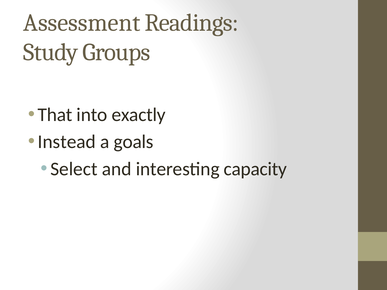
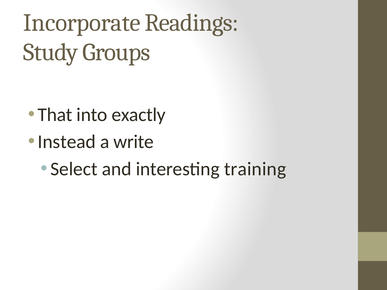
Assessment: Assessment -> Incorporate (82, 23)
goals: goals -> write (134, 142)
capacity: capacity -> training (255, 169)
